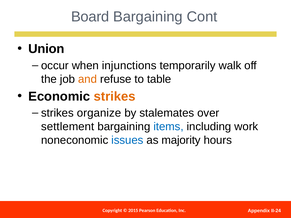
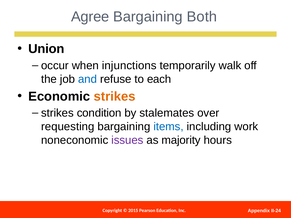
Board: Board -> Agree (90, 17)
Cont: Cont -> Both (202, 17)
and colour: orange -> blue (88, 79)
table: table -> each (159, 79)
organize: organize -> condition (99, 113)
settlement: settlement -> requesting (68, 127)
issues colour: blue -> purple (127, 140)
